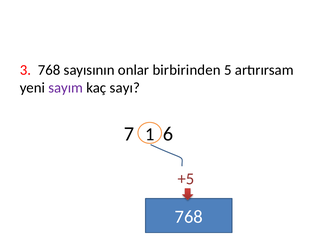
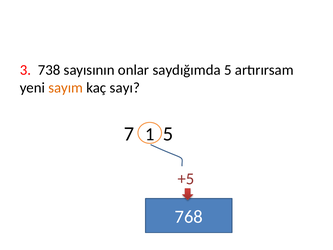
3 768: 768 -> 738 (49, 70)
birbirinden: birbirinden -> saydığımda (187, 70)
sayım colour: purple -> orange (66, 88)
6: 6 -> 5 (168, 134)
